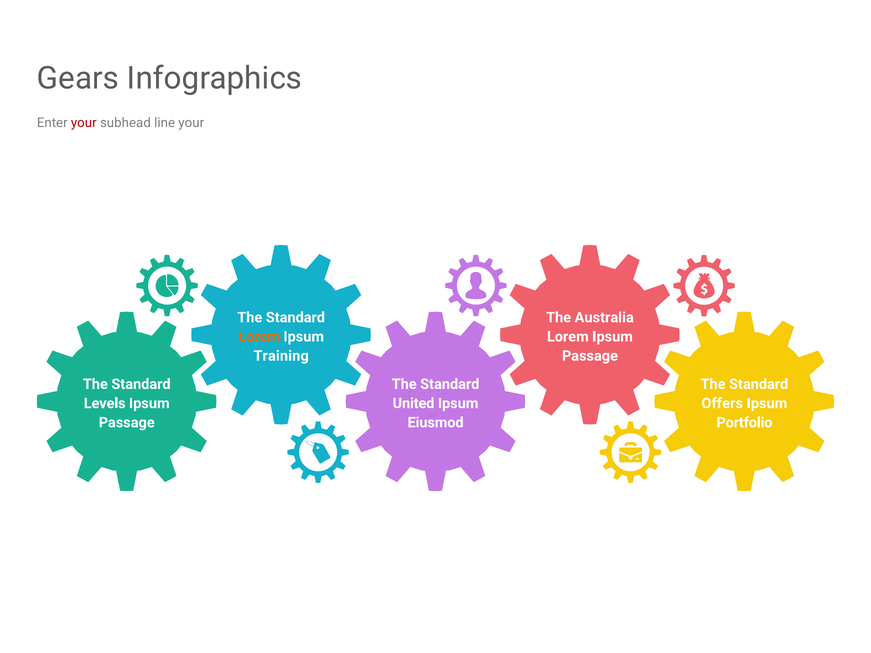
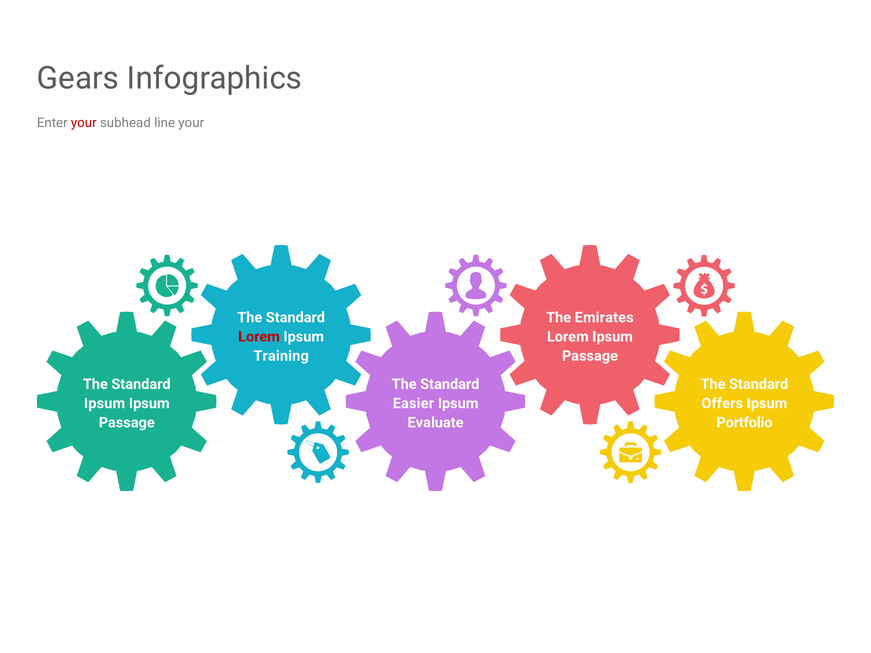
Australia: Australia -> Emirates (604, 318)
Lorem colour: orange -> red (259, 337)
Levels: Levels -> Ipsum (105, 403)
United: United -> Easier (413, 403)
Eiusmod: Eiusmod -> Evaluate (436, 423)
